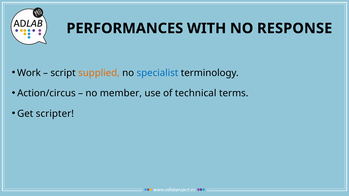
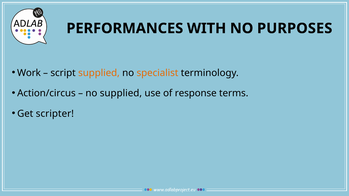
RESPONSE: RESPONSE -> PURPOSES (295, 28)
specialist colour: blue -> orange (157, 73)
no member: member -> supplied (121, 93)
technical: technical -> response (196, 93)
